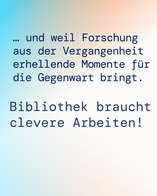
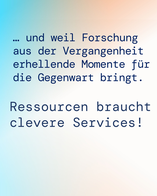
Bibliothek: Bibliothek -> Ressourcen (49, 107)
Arbeiten: Arbeiten -> Services (108, 123)
